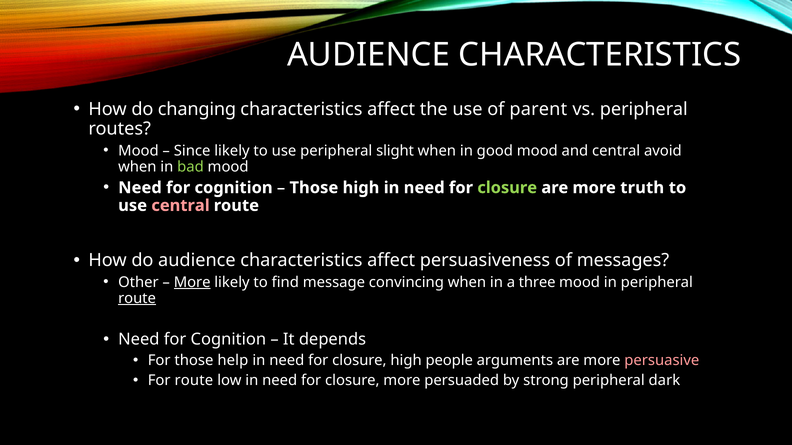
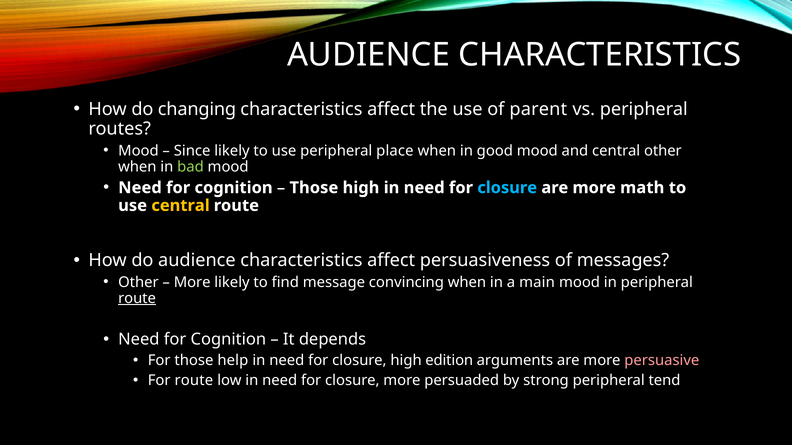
slight: slight -> place (395, 151)
central avoid: avoid -> other (663, 151)
closure colour: light green -> light blue (507, 188)
truth: truth -> math (642, 188)
central colour: pink -> yellow (180, 206)
More underline: present -> none (192, 282)
three: three -> main (537, 282)
people: people -> edition (449, 361)
dark: dark -> tend (664, 381)
